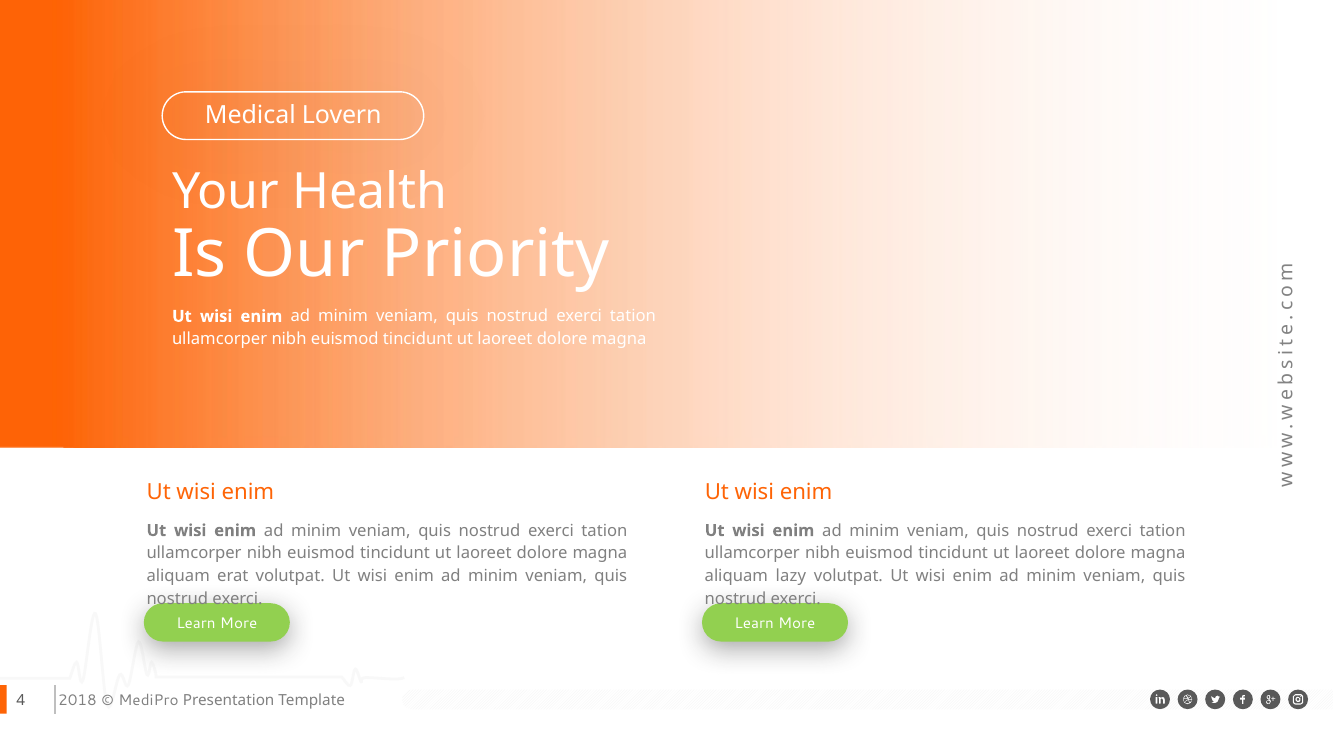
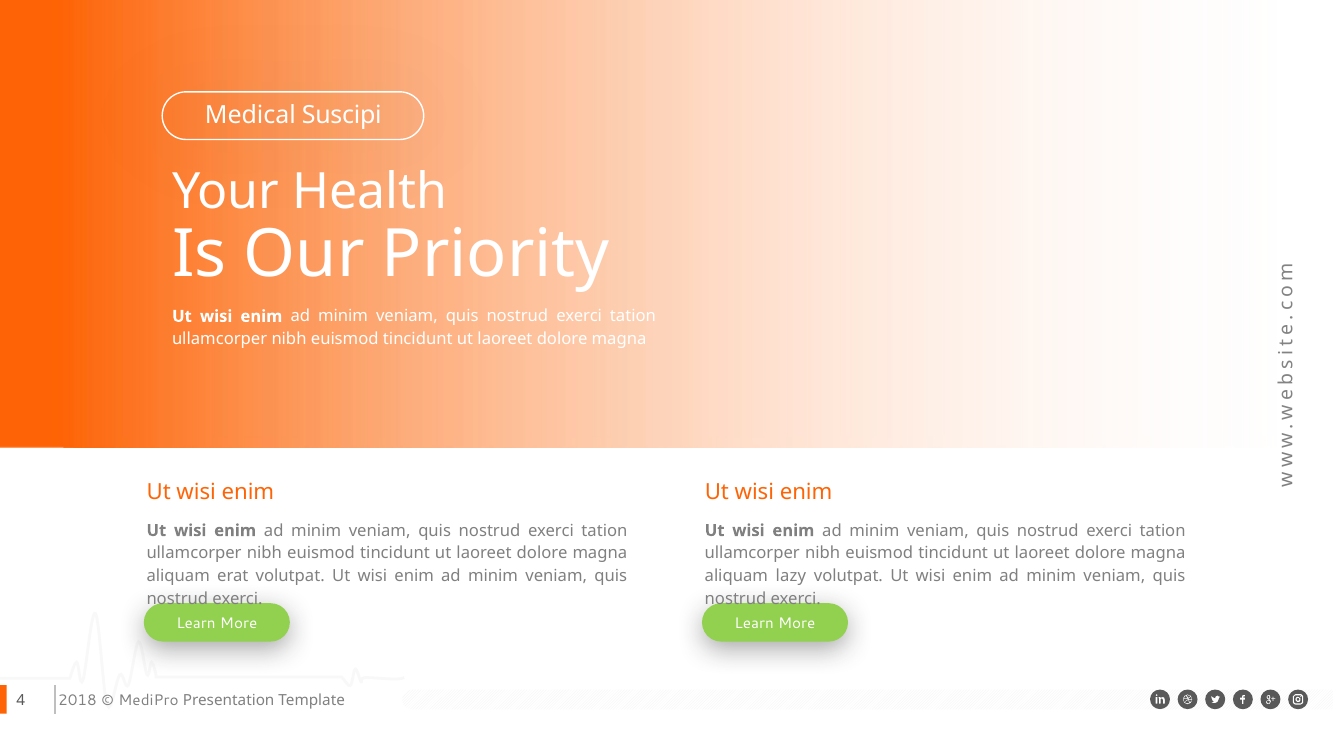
Lovern: Lovern -> Suscipi (342, 115)
